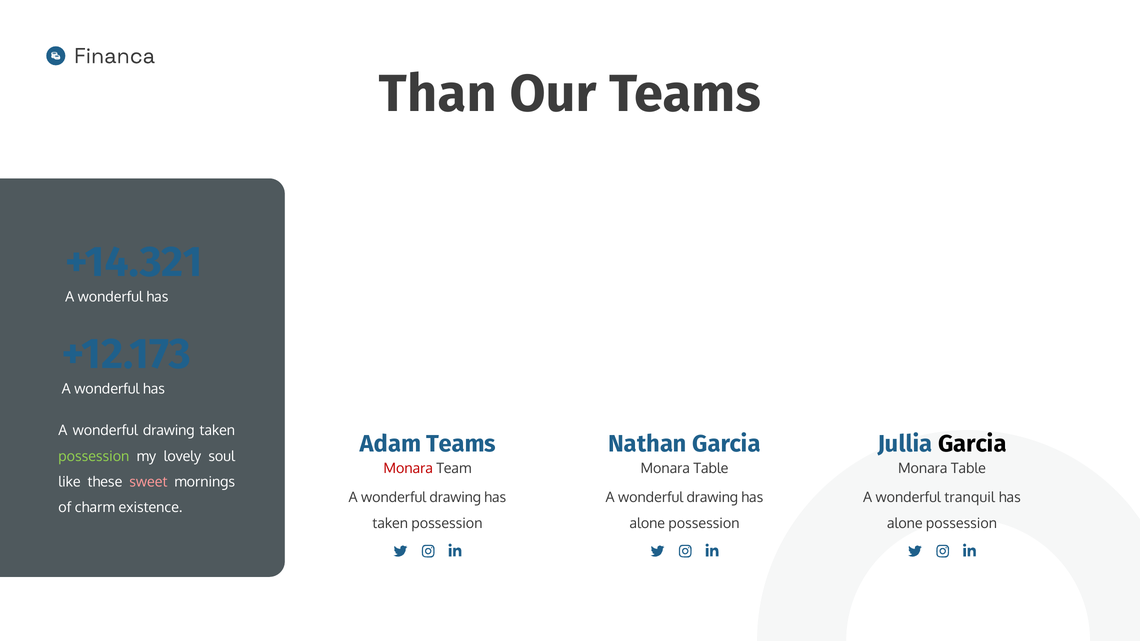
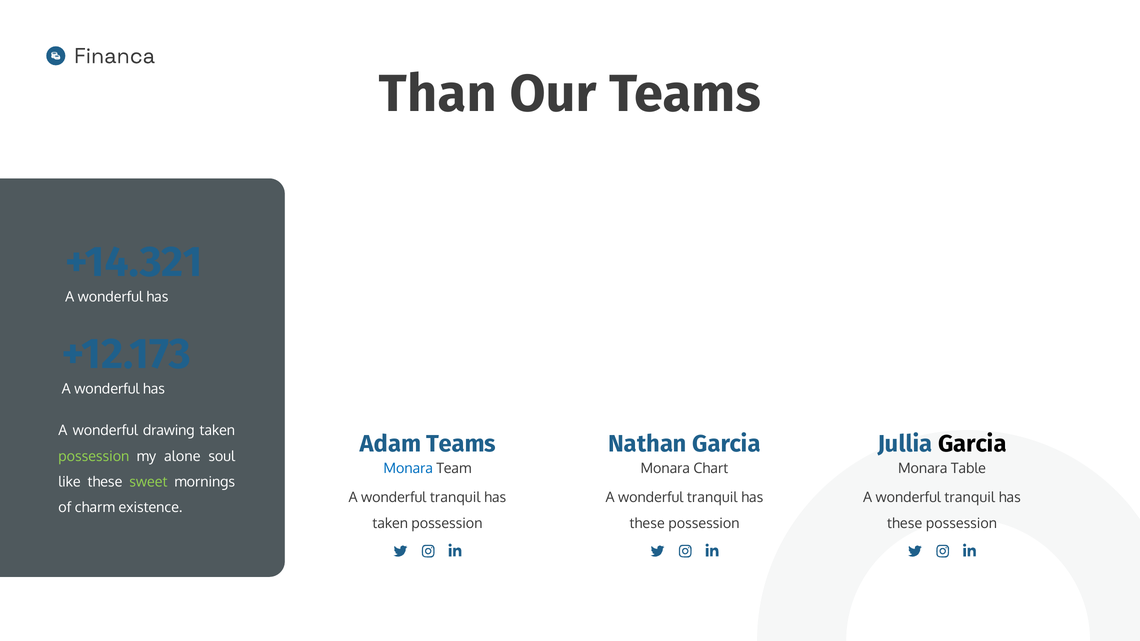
lovely: lovely -> alone (182, 456)
Monara colour: red -> blue (408, 469)
Table: Table -> Chart (711, 469)
sweet colour: pink -> light green (148, 482)
drawing: drawing -> tranquil (455, 498)
drawing: drawing -> tranquil (712, 498)
alone: alone -> these (647, 524)
alone: alone -> these (905, 524)
